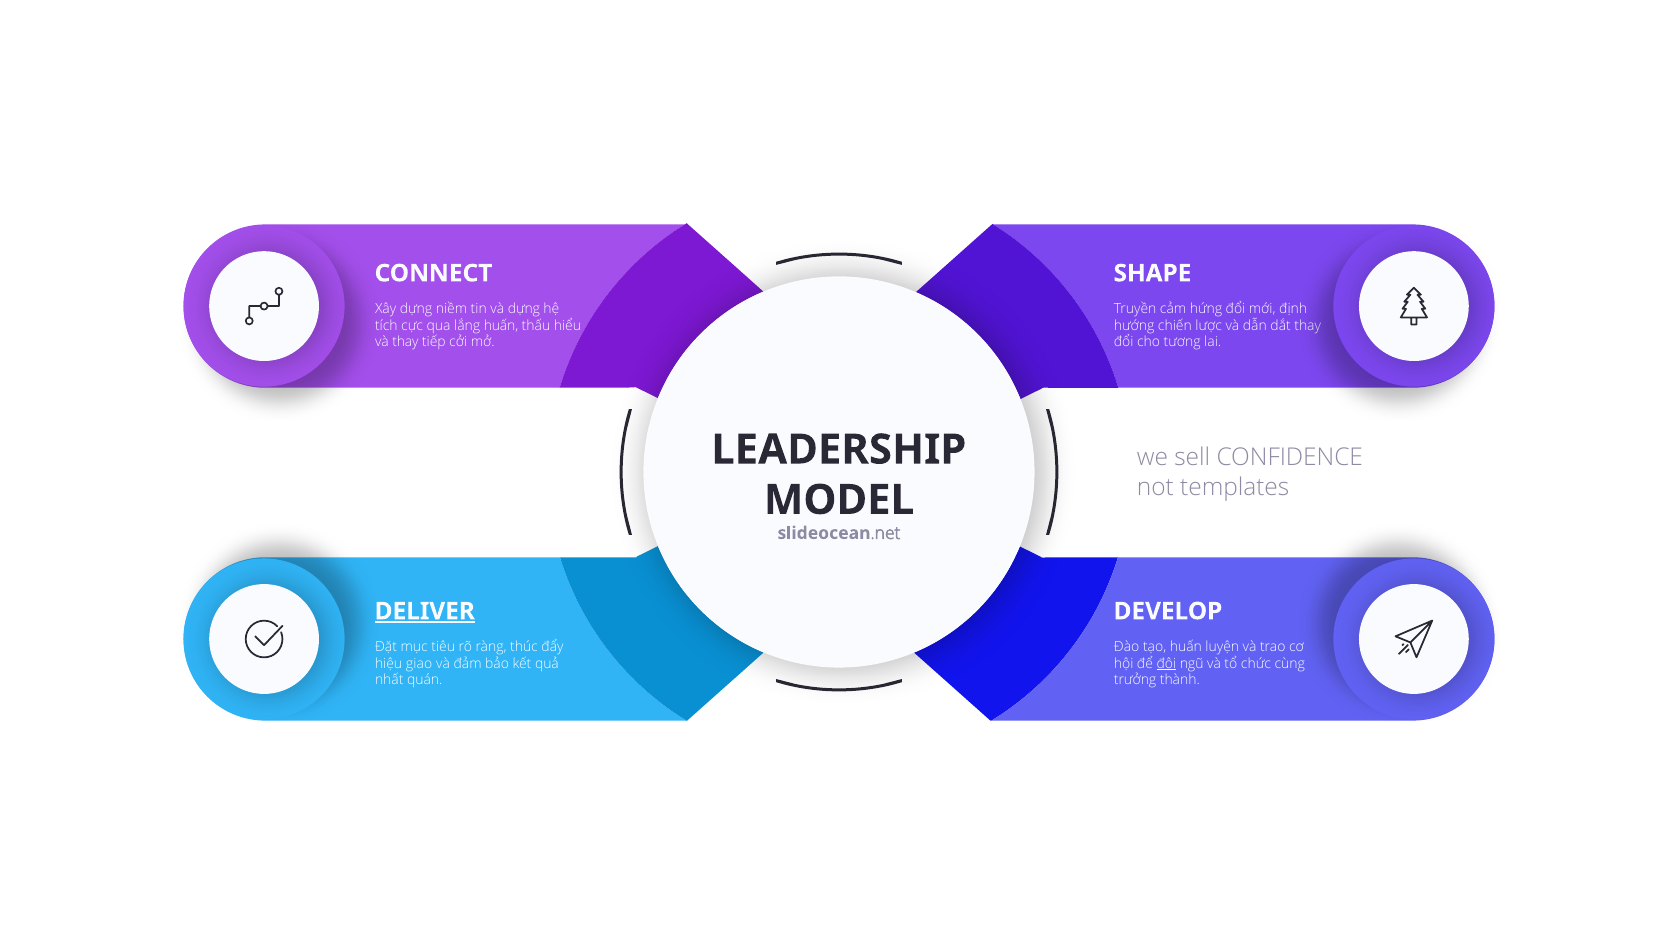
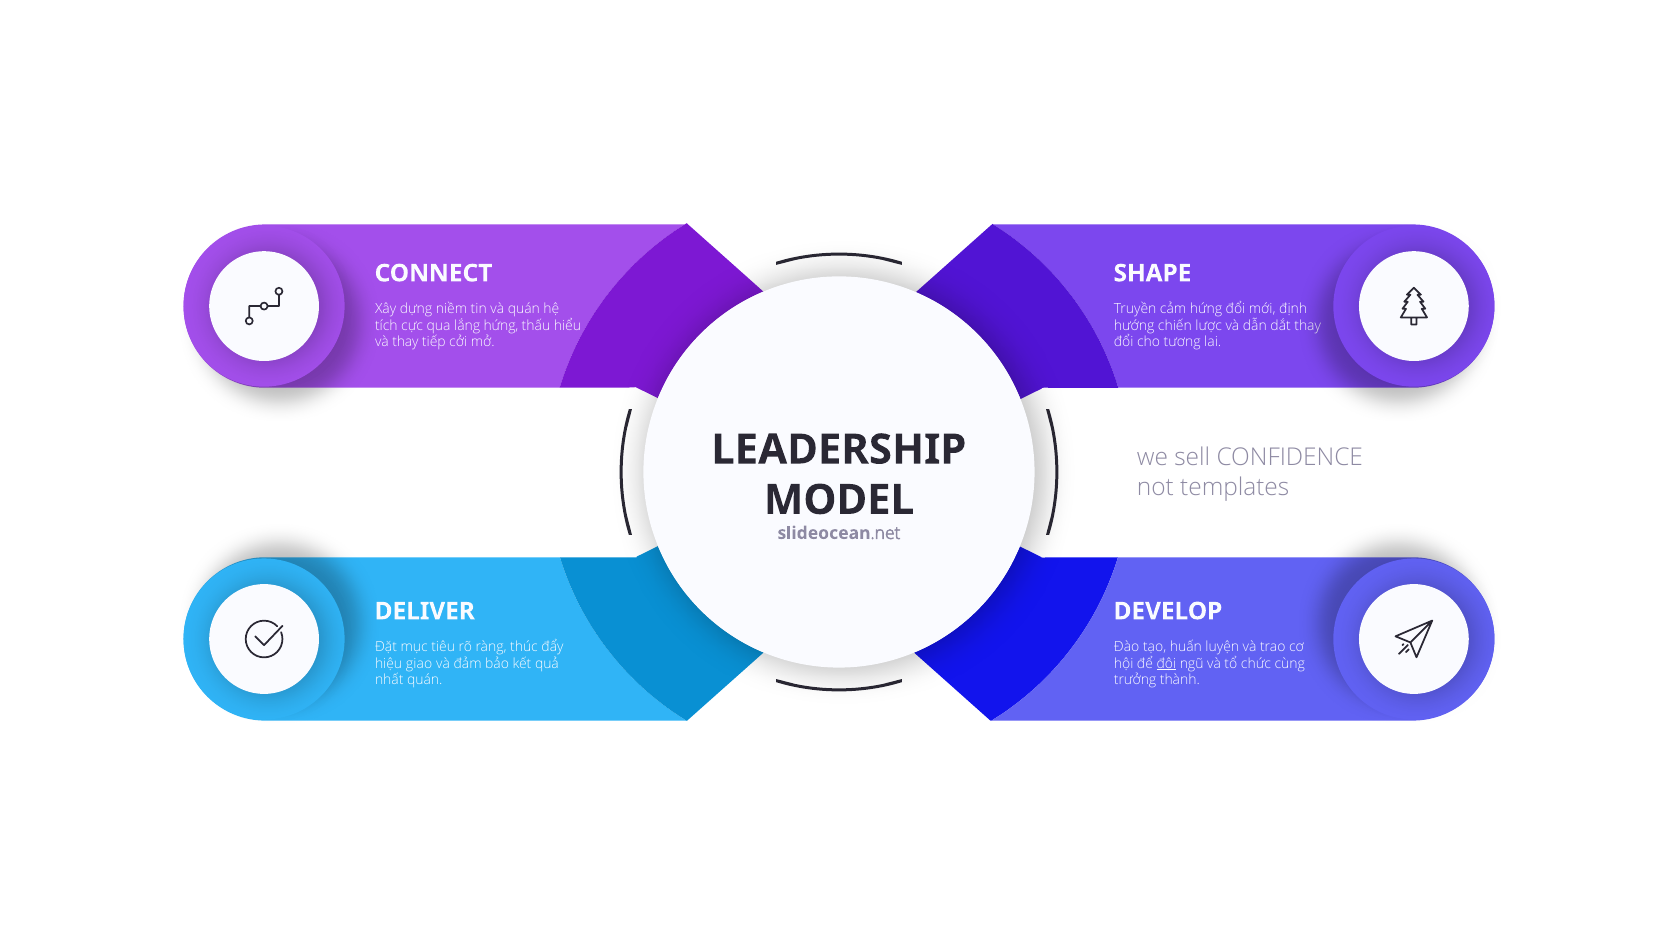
và dựng: dựng -> quán (524, 309)
lắng huấn: huấn -> hứng (501, 325)
DELIVER underline: present -> none (425, 611)
